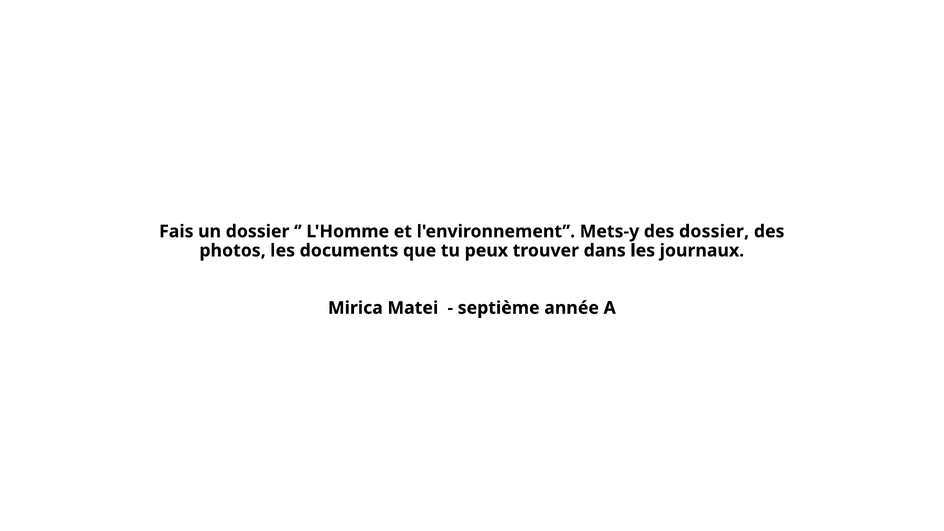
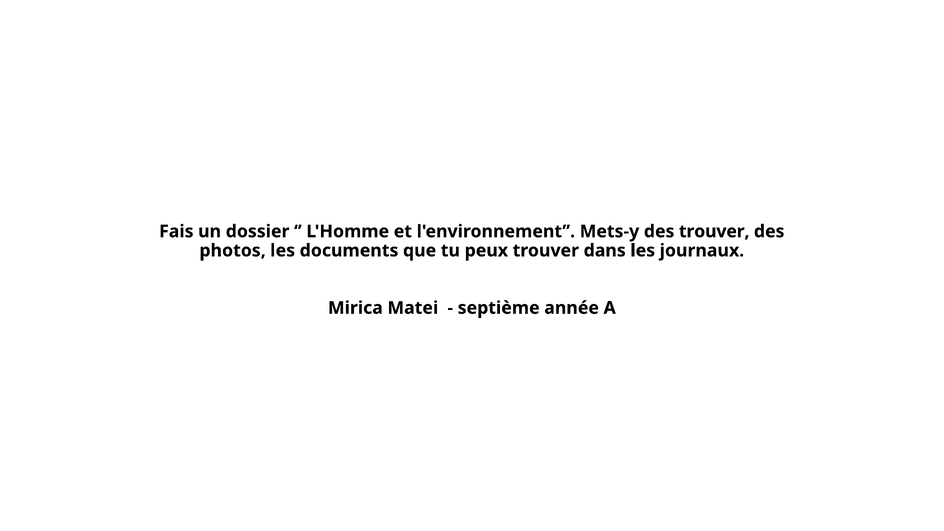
des dossier: dossier -> trouver (714, 231)
